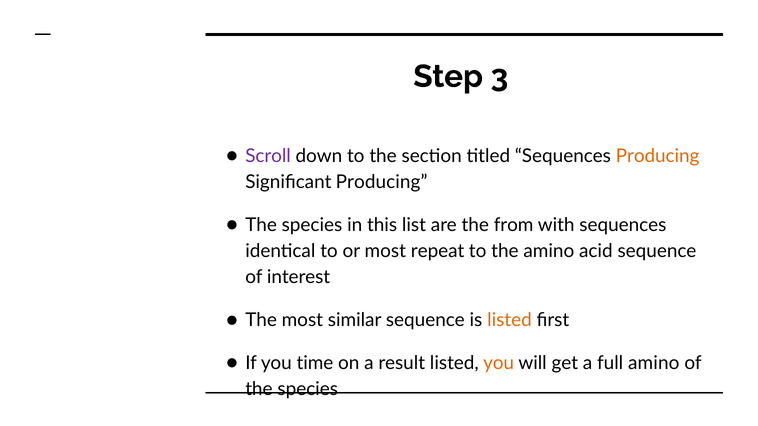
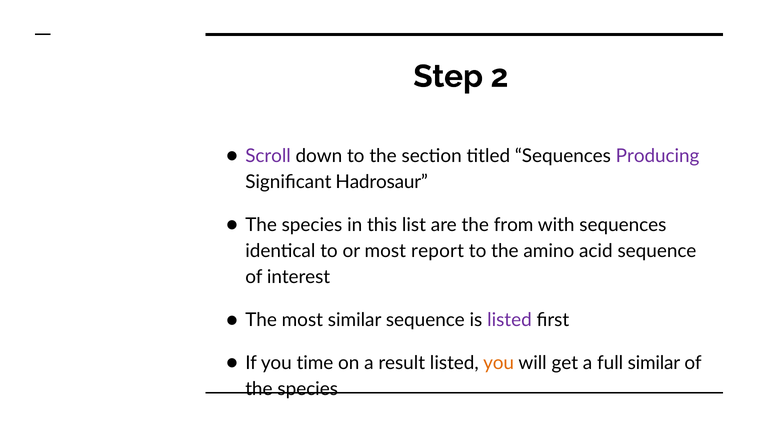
3: 3 -> 2 (499, 76)
Producing colour: orange -> purple (658, 156)
Significant Producing: Producing -> Hadrosaur (382, 182)
repeat: repeat -> report (437, 251)
listed colour: orange -> purple (509, 320)
full amino: amino -> similar (654, 363)
